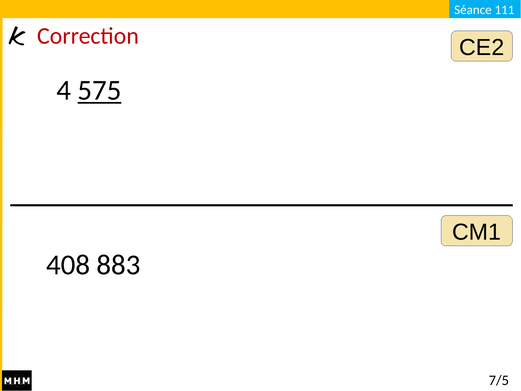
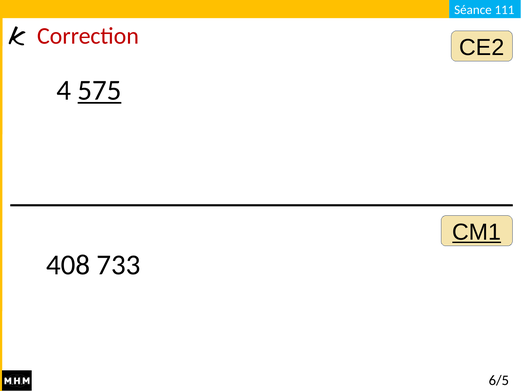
CM1 underline: none -> present (477, 232)
883: 883 -> 733 (119, 265)
7/5: 7/5 -> 6/5 (499, 380)
